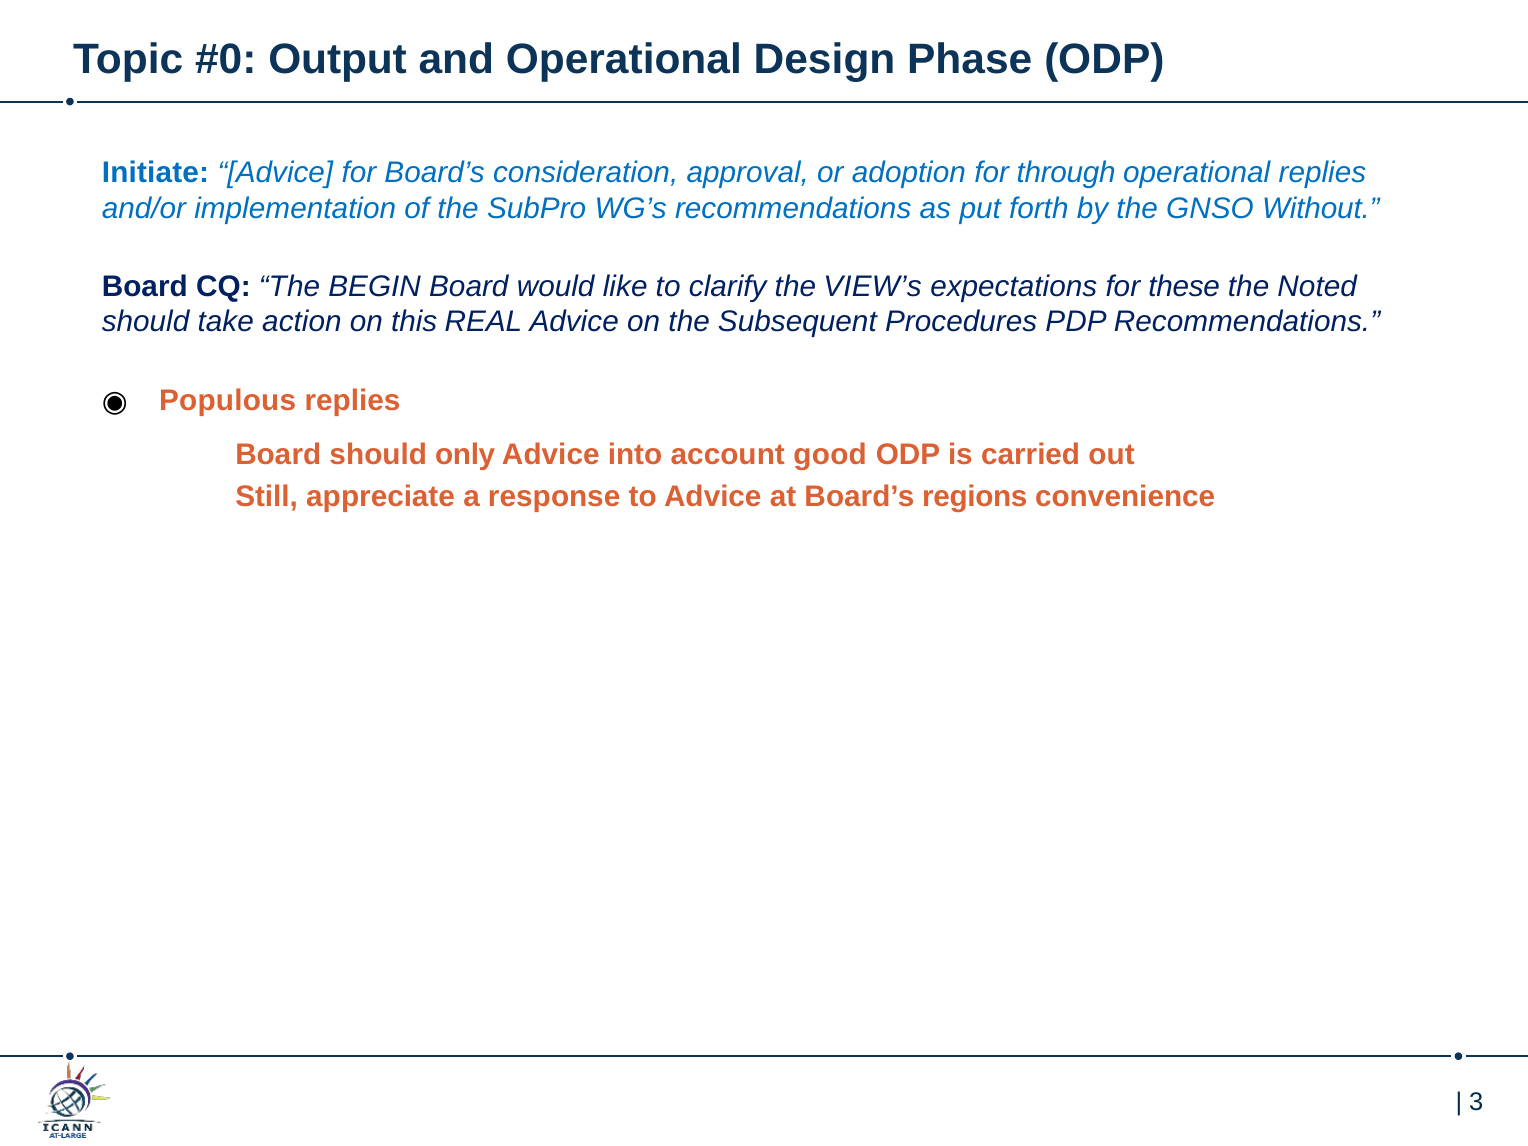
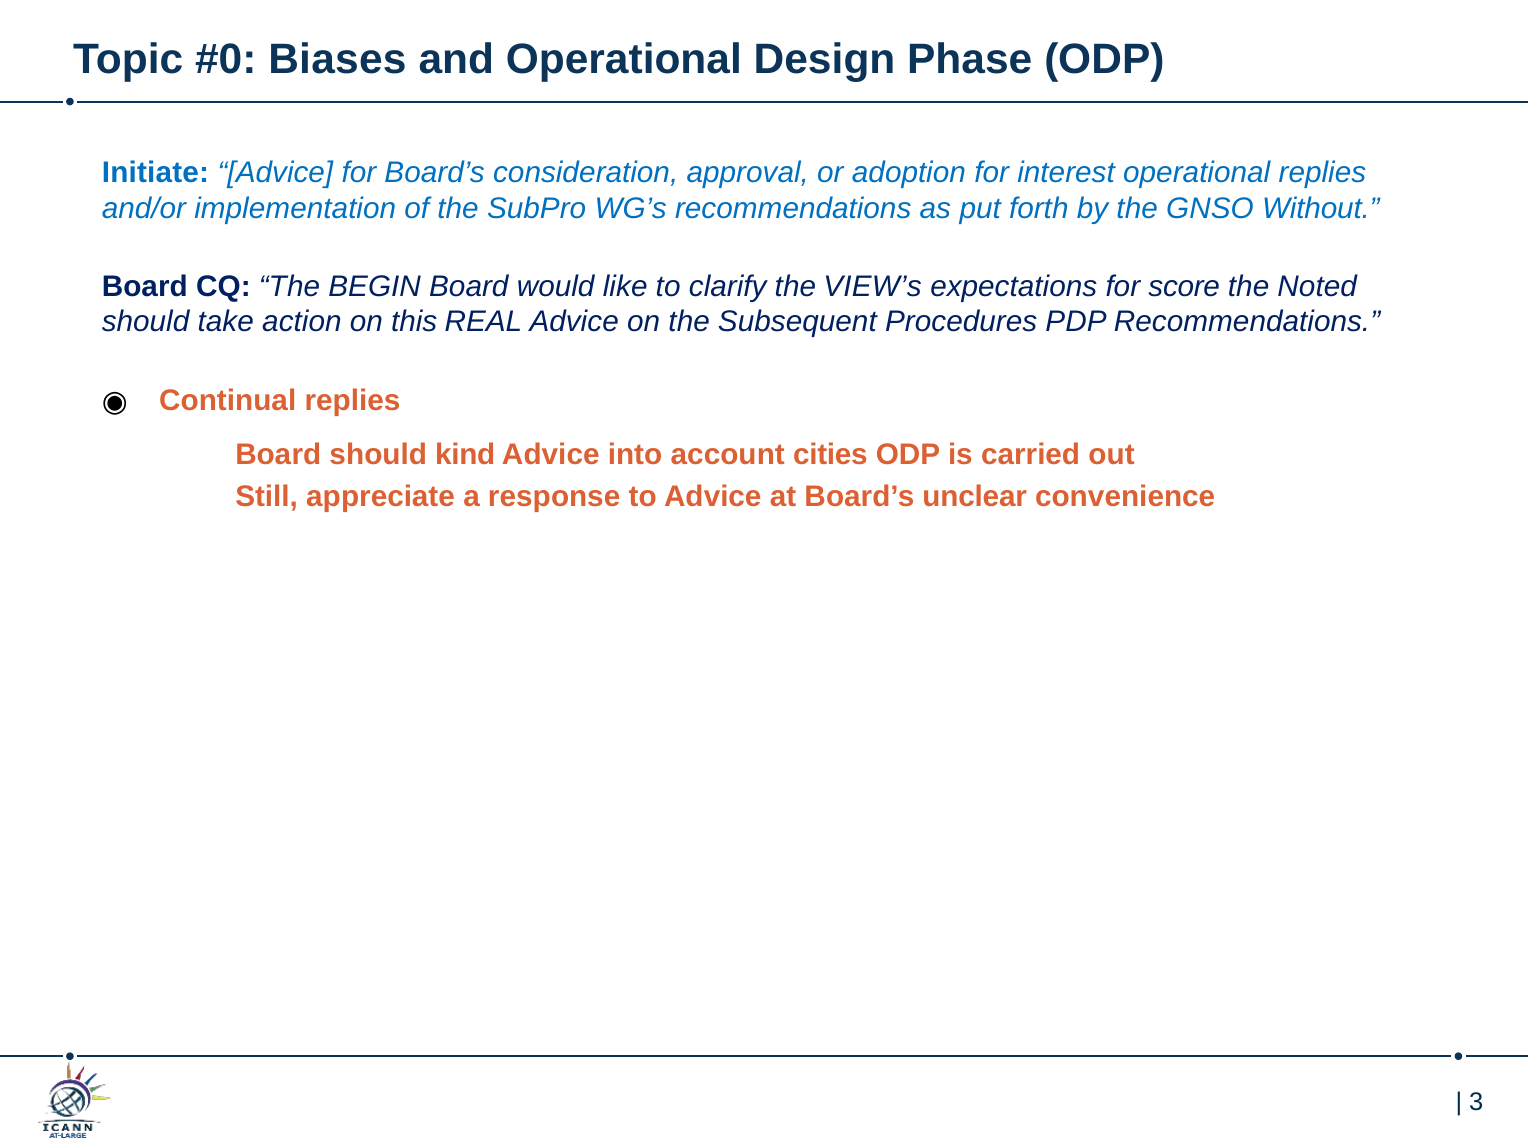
Output: Output -> Biases (337, 60)
through: through -> interest (1066, 173)
these: these -> score (1184, 286)
Populous: Populous -> Continual (228, 400)
only: only -> kind (465, 455)
good: good -> cities (830, 455)
regions: regions -> unclear (975, 497)
